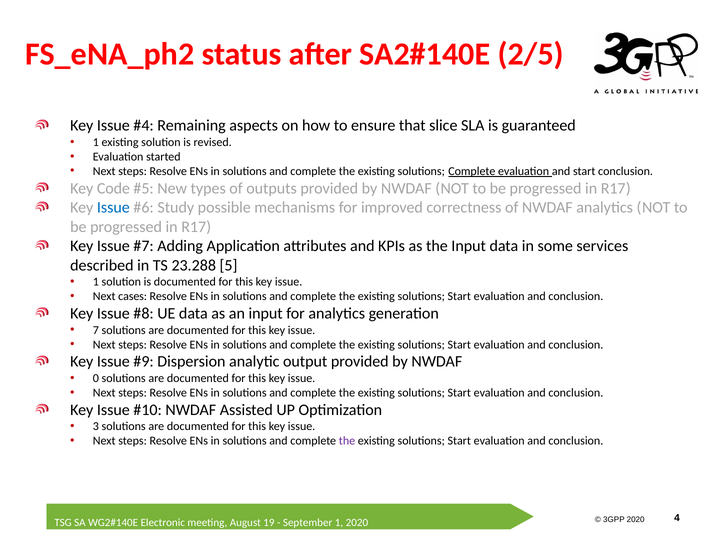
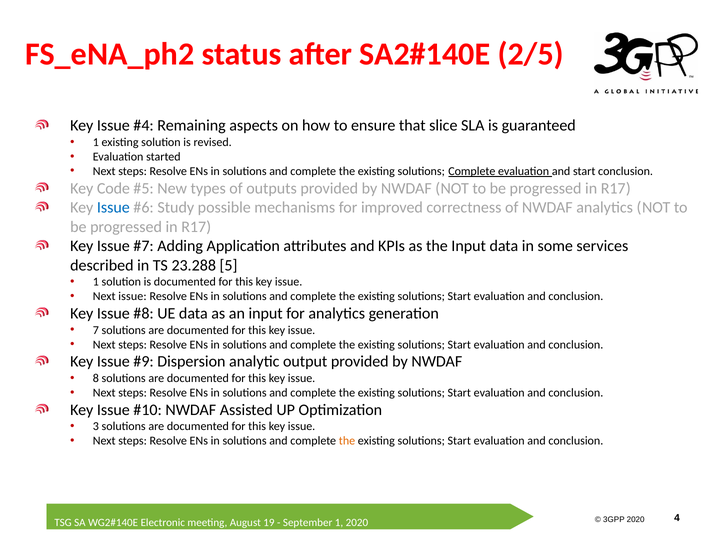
Next cases: cases -> issue (132, 296)
0: 0 -> 8 (96, 378)
the colour: purple -> orange (347, 440)
